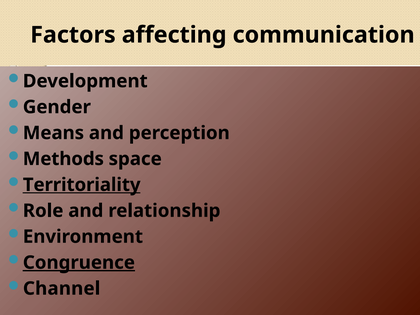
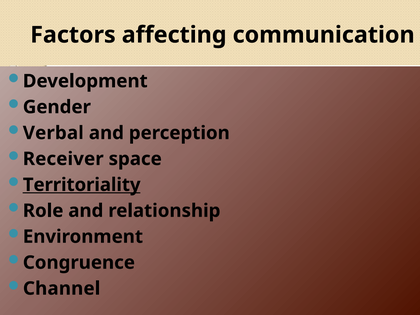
Means: Means -> Verbal (53, 133)
Methods: Methods -> Receiver (63, 159)
Congruence underline: present -> none (79, 263)
